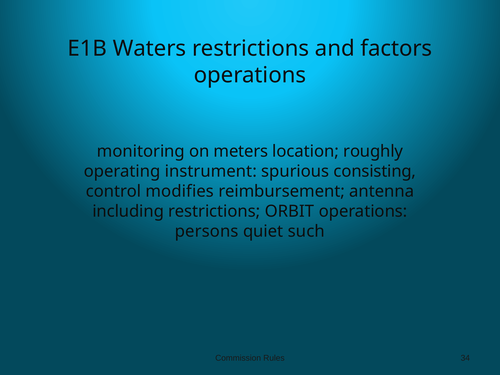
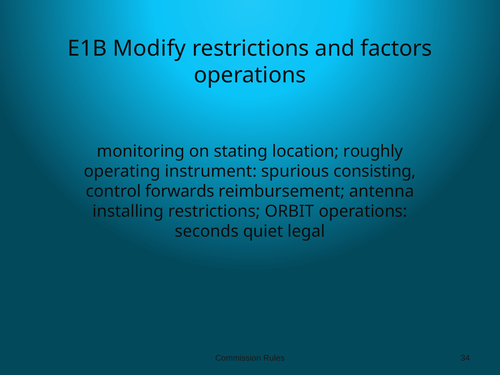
Waters: Waters -> Modify (149, 49)
meters: meters -> stating (241, 151)
modifies: modifies -> forwards (180, 191)
including: including -> installing (128, 211)
persons: persons -> seconds (207, 231)
such: such -> legal (306, 231)
